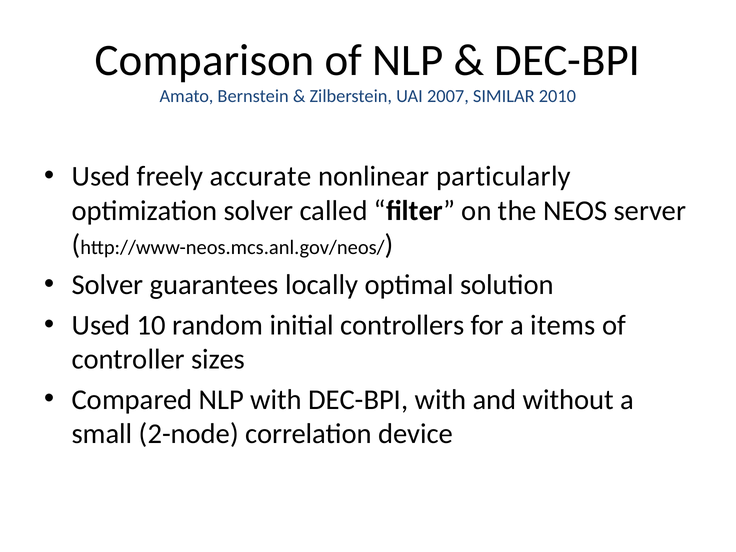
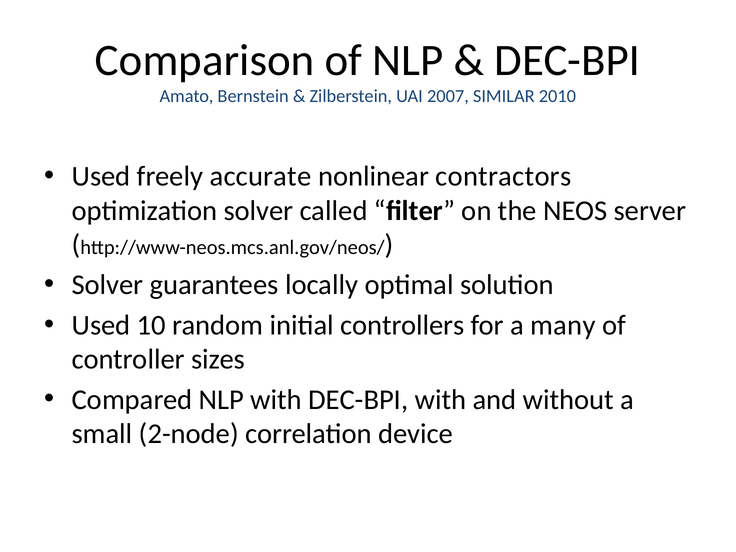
particularly: particularly -> contractors (503, 176)
items: items -> many (563, 325)
